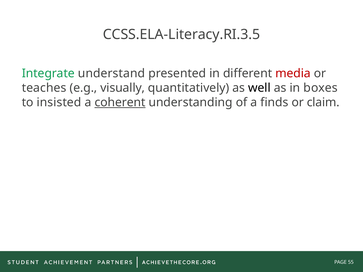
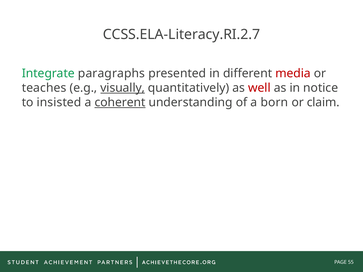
CCSS.ELA-Literacy.RI.3.5: CCSS.ELA-Literacy.RI.3.5 -> CCSS.ELA-Literacy.RI.2.7 (182, 35)
understand: understand -> paragraphs (112, 73)
visually underline: none -> present (123, 88)
well colour: black -> red (259, 88)
boxes: boxes -> notice (321, 88)
finds: finds -> born (274, 102)
